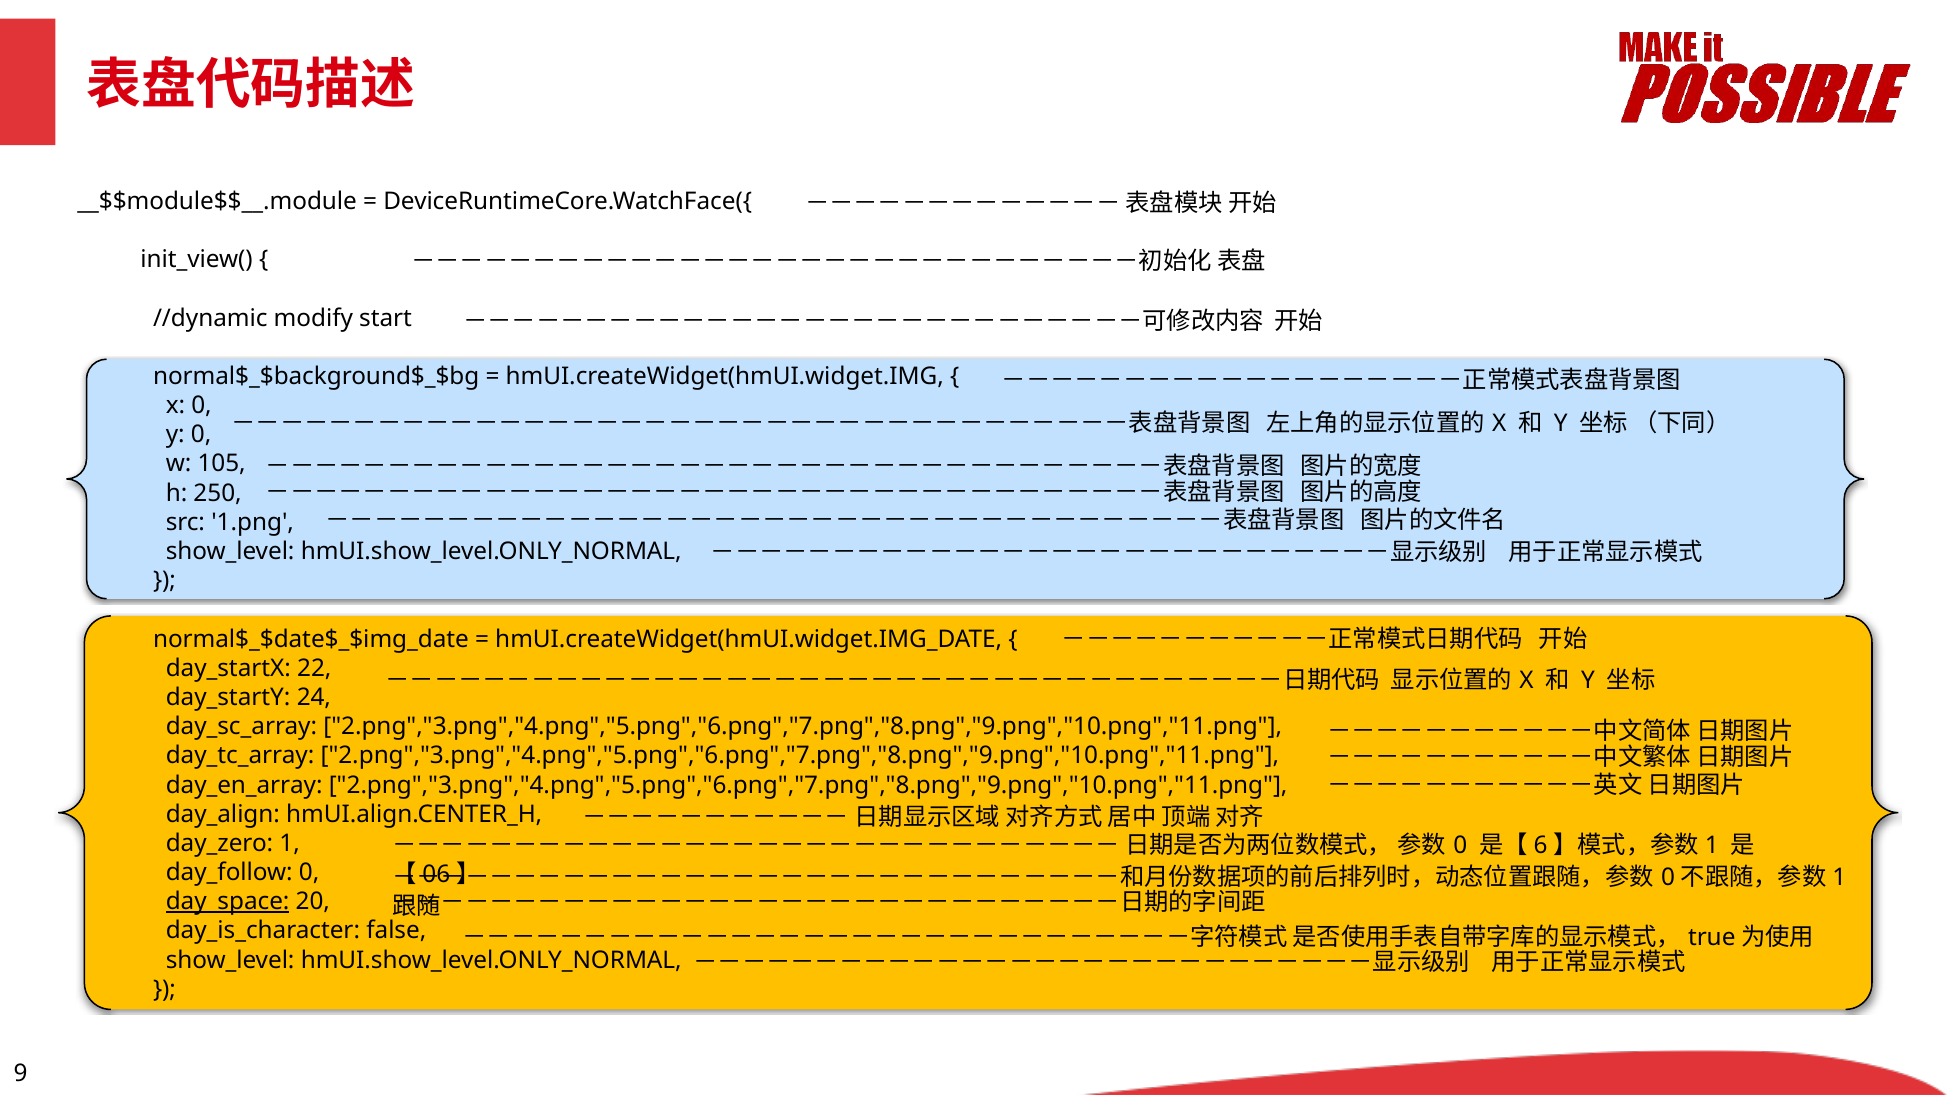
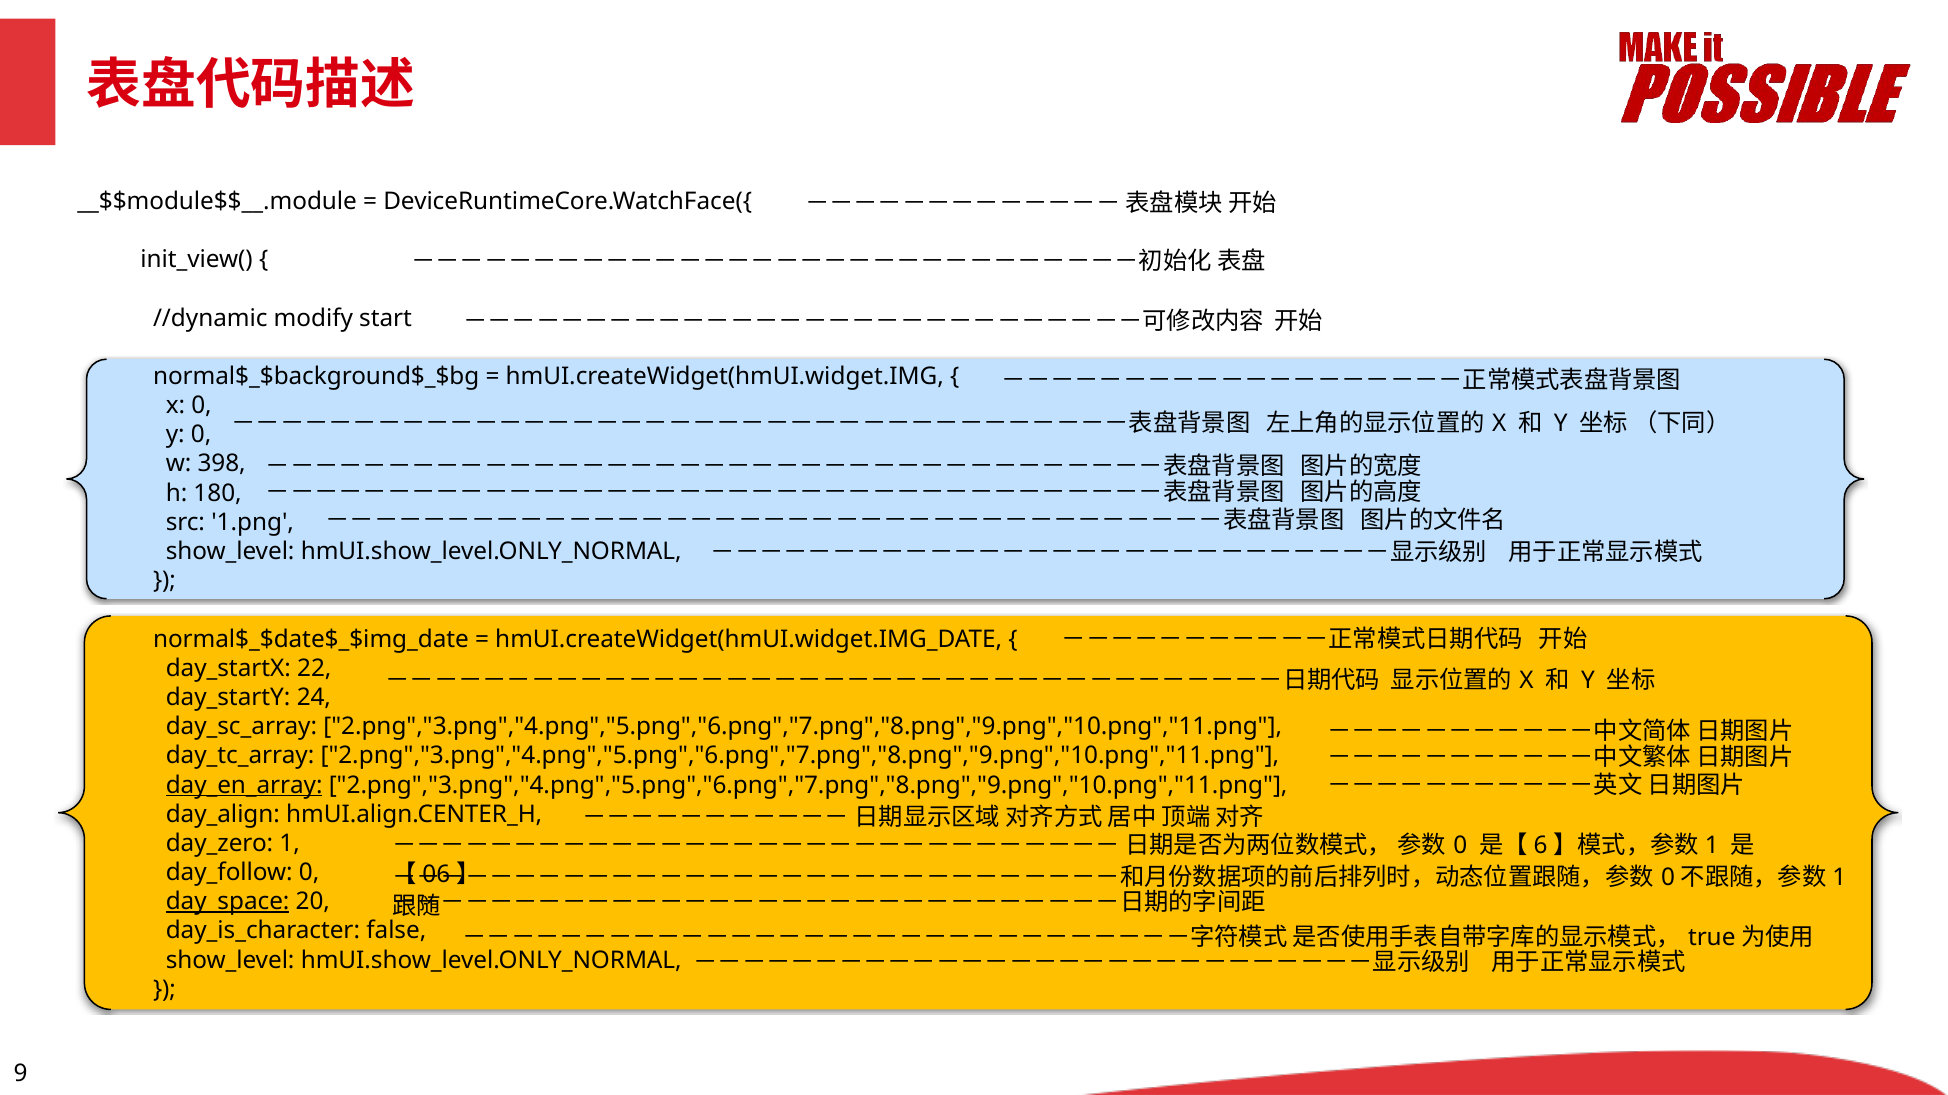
105: 105 -> 398 (222, 464)
250: 250 -> 180 (218, 493)
day_en_array underline: none -> present (244, 785)
